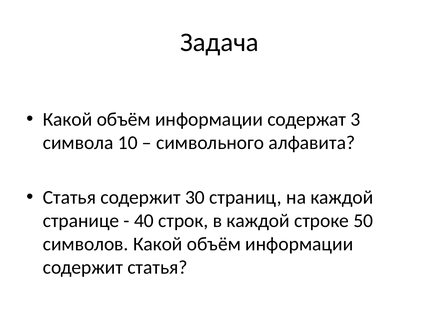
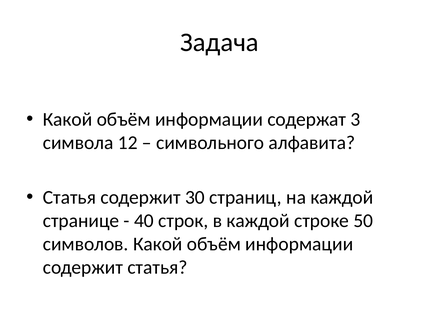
10: 10 -> 12 (128, 143)
